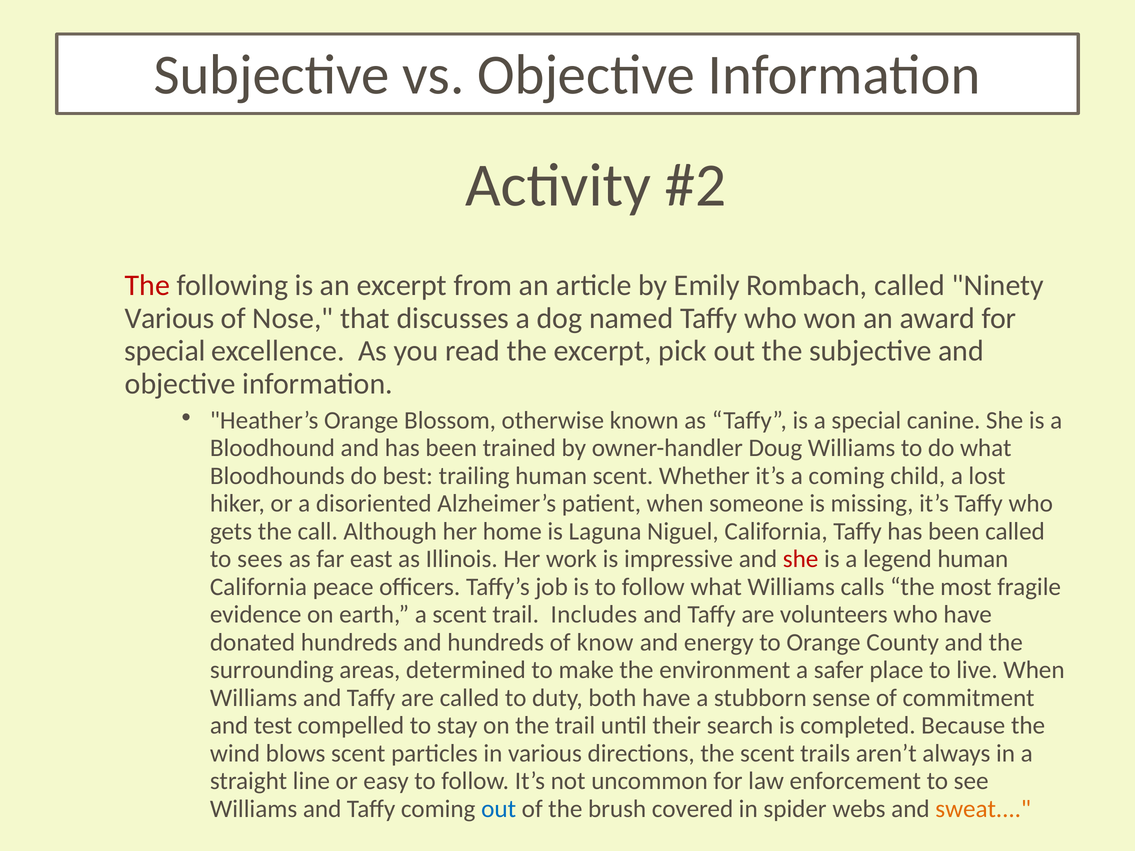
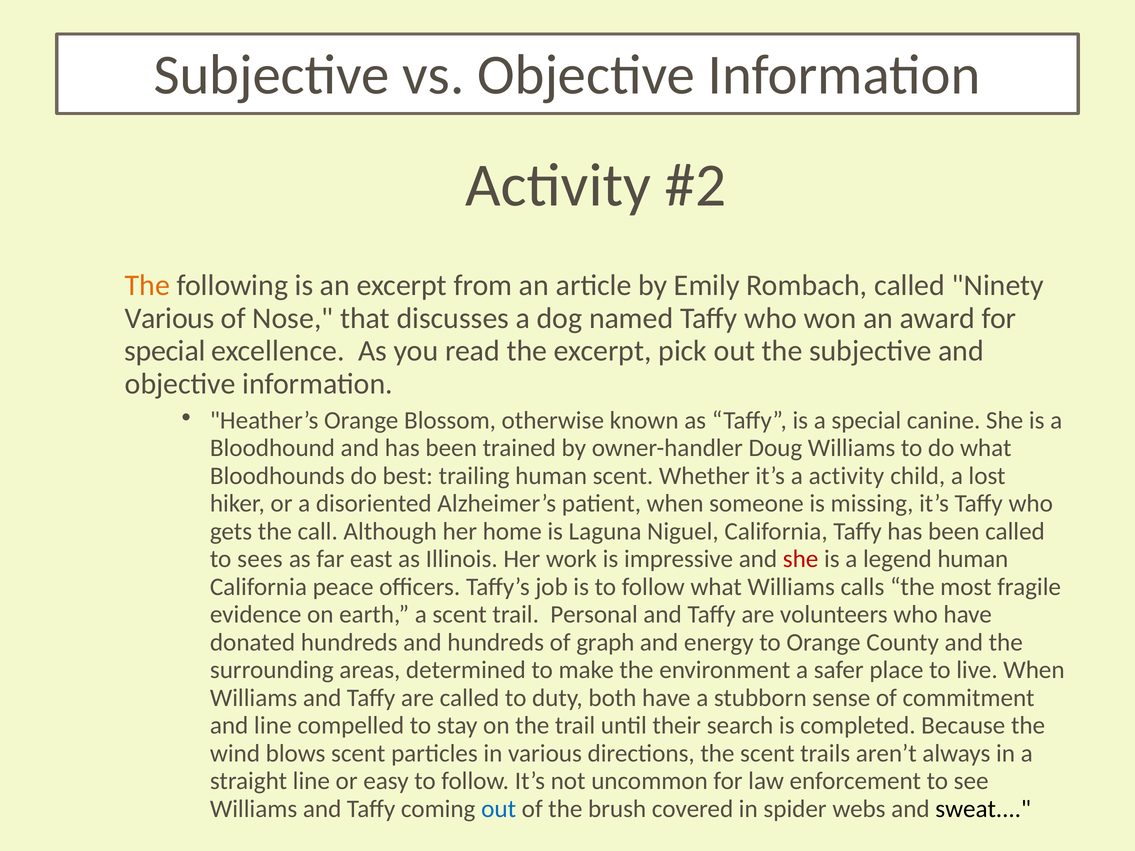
The colour: red -> orange (147, 286)
a coming: coming -> activity (846, 476)
Includes: Includes -> Personal (594, 615)
know: know -> graph (605, 643)
and test: test -> line (273, 726)
sweat colour: orange -> black (983, 809)
